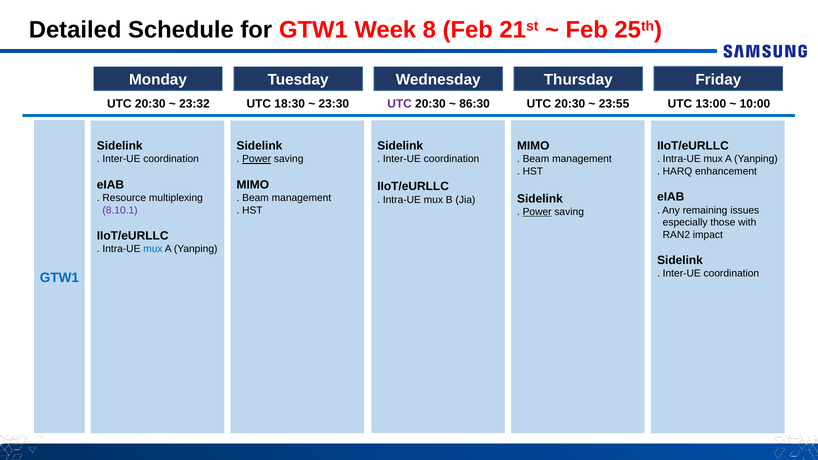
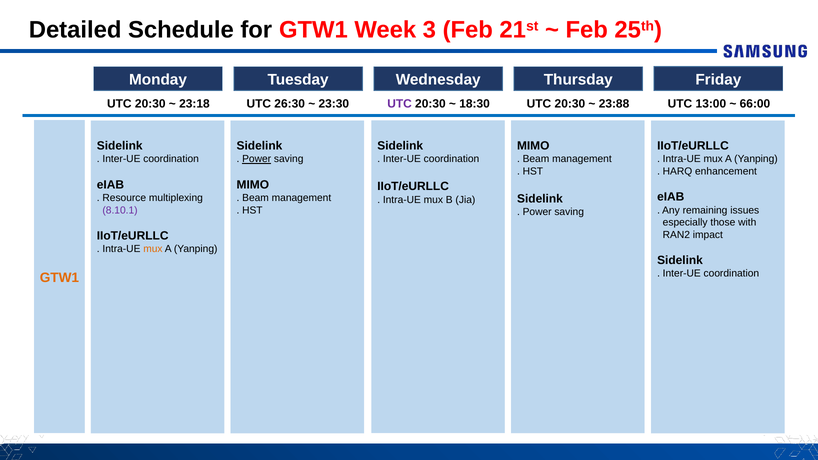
8: 8 -> 3 (429, 30)
23:32: 23:32 -> 23:18 (194, 104)
18:30: 18:30 -> 26:30 (290, 104)
86:30: 86:30 -> 18:30 (475, 104)
23:55: 23:55 -> 23:88 (614, 104)
10:00: 10:00 -> 66:00 (755, 104)
Power underline: present -> none (537, 212)
mux colour: blue -> orange (153, 249)
GTW1 colour: blue -> orange (59, 278)
